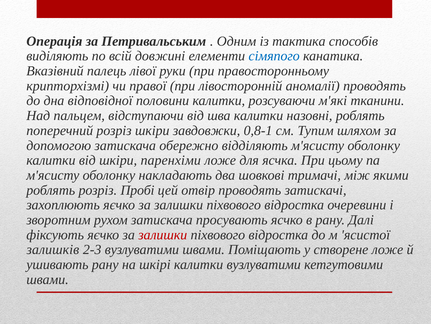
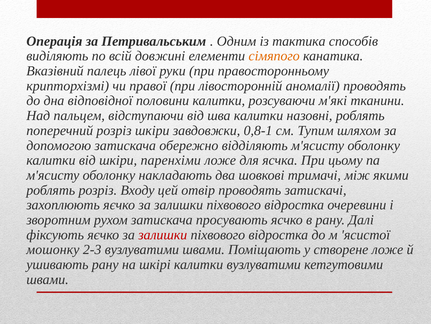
сімяпого colour: blue -> orange (274, 56)
Пробі: Пробі -> Входу (137, 190)
залишків: залишків -> мошонку (53, 249)
